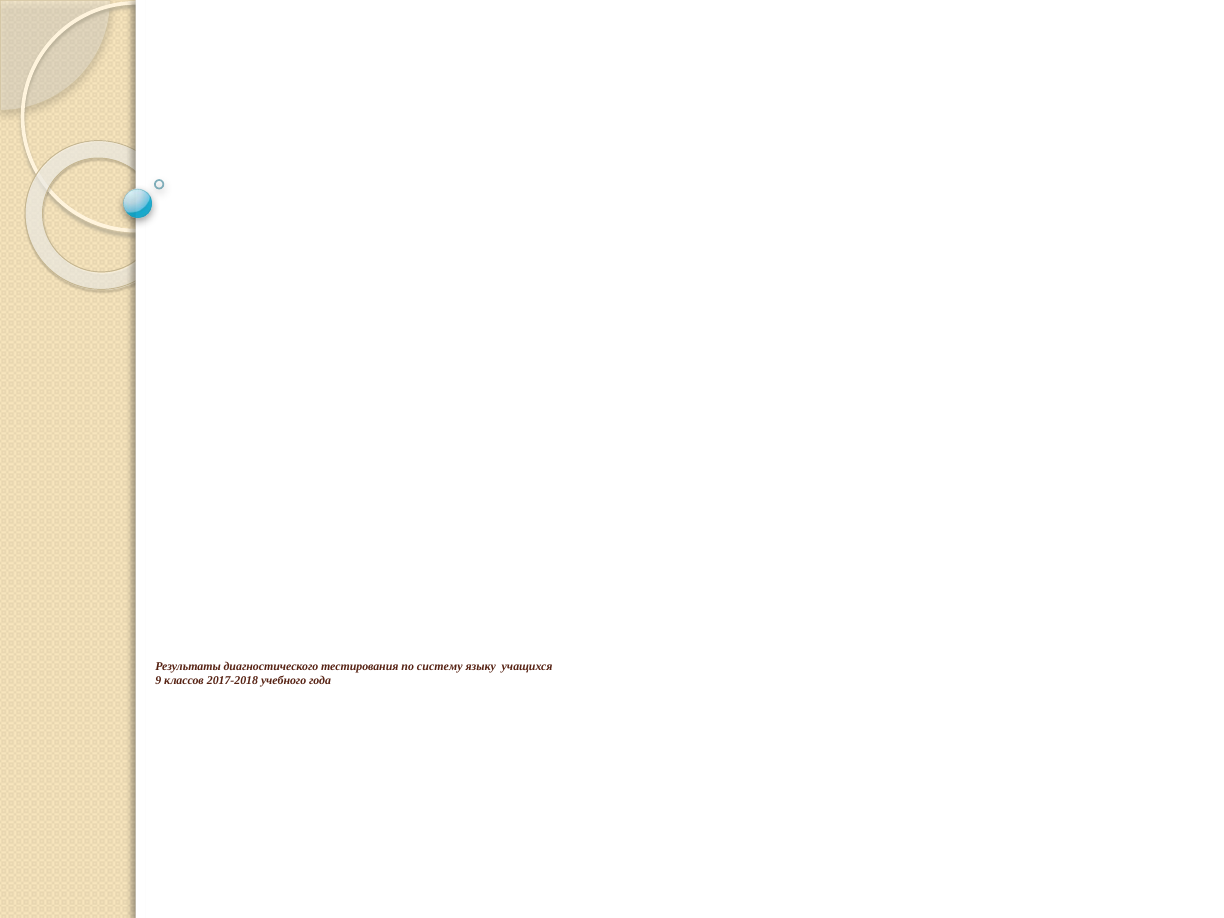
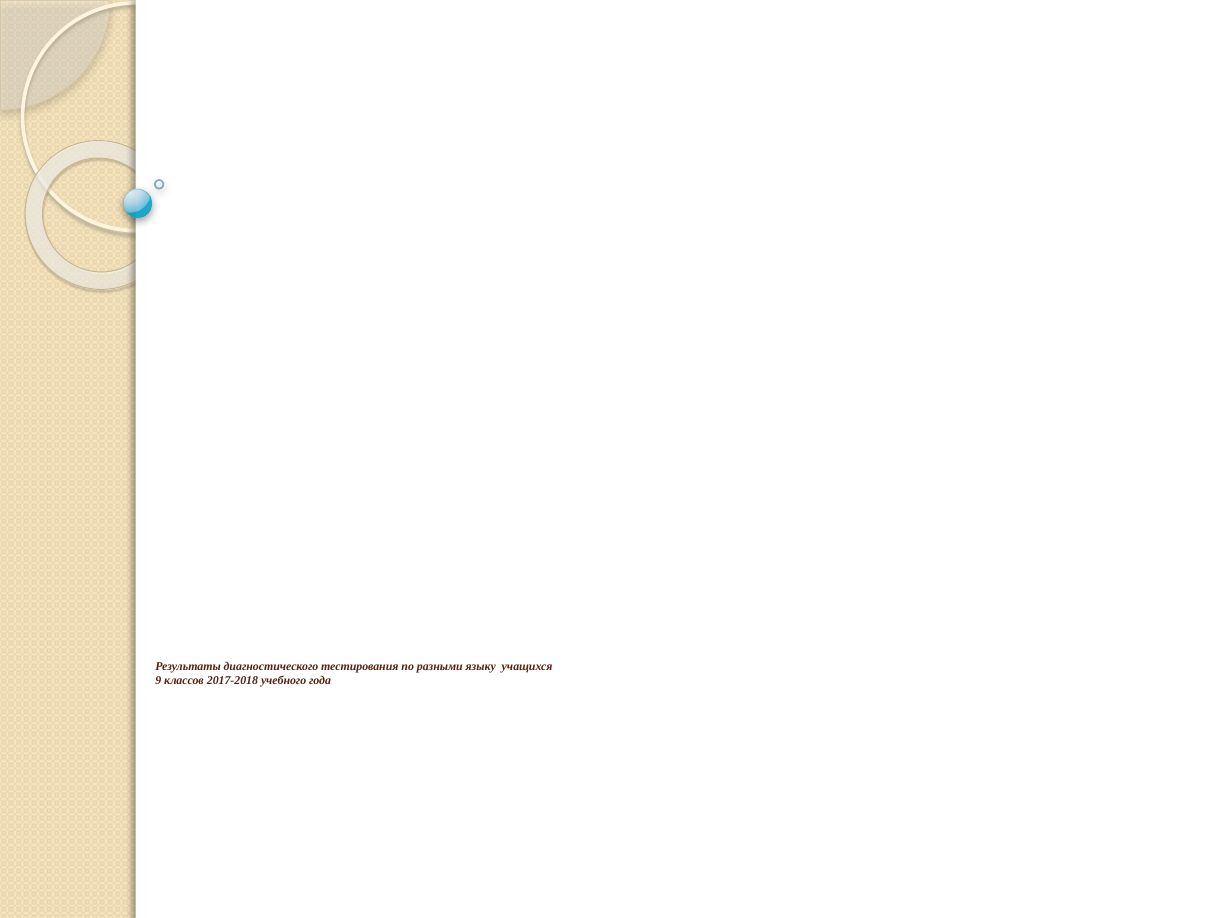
систему: систему -> разными (440, 666)
